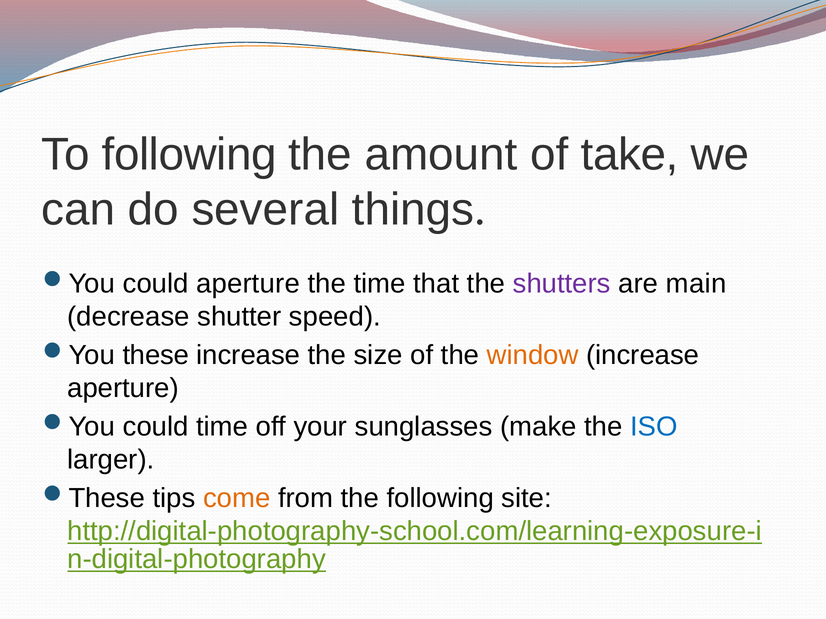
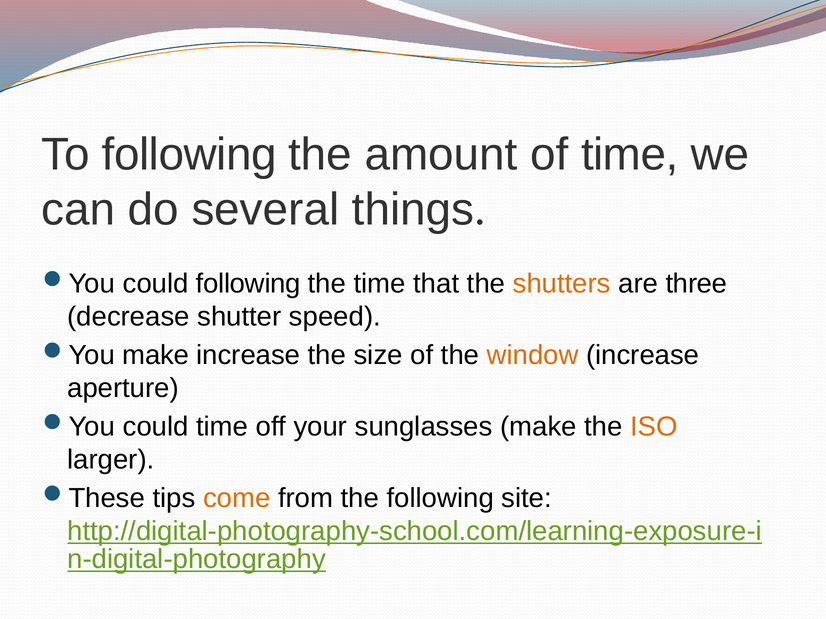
of take: take -> time (630, 155)
could aperture: aperture -> following (248, 284)
shutters colour: purple -> orange (562, 284)
main: main -> three (696, 284)
these: these -> make (156, 356)
ISO colour: blue -> orange (654, 427)
